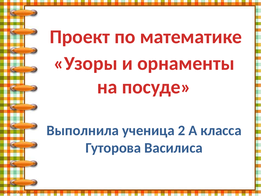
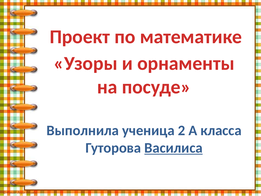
Василиса underline: none -> present (173, 148)
